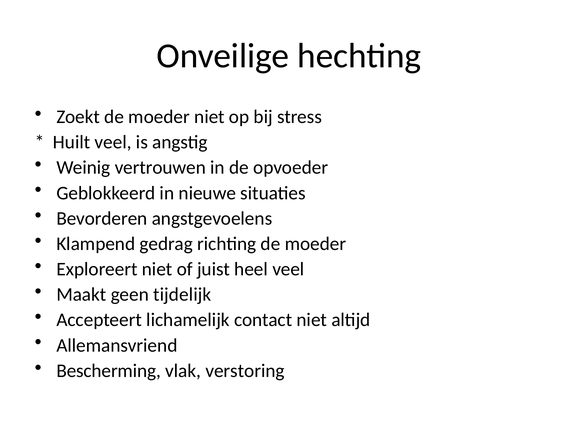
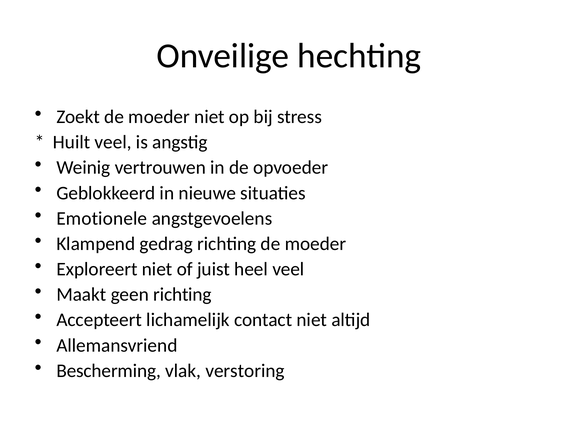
Bevorderen: Bevorderen -> Emotionele (102, 219)
geen tijdelijk: tijdelijk -> richting (182, 295)
